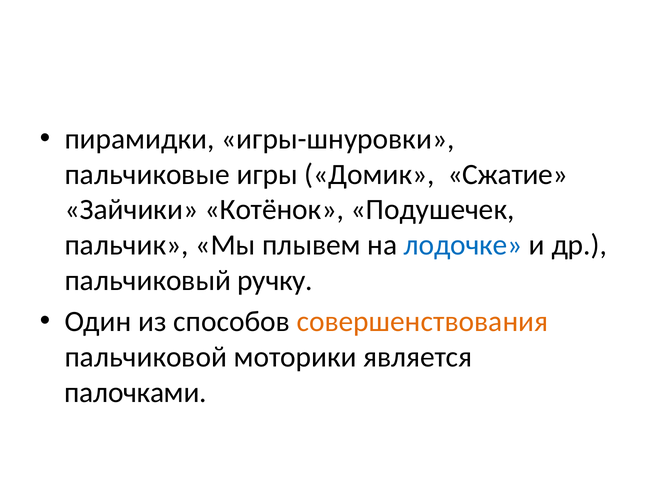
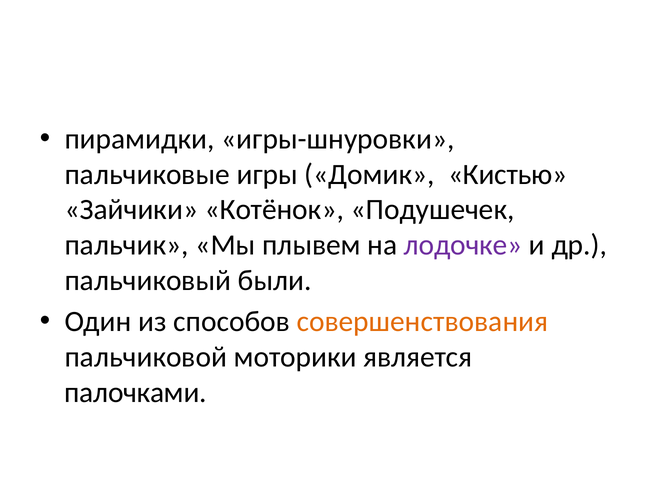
Сжатие: Сжатие -> Кистью (508, 174)
лодочке colour: blue -> purple (463, 245)
ручку: ручку -> были (275, 281)
